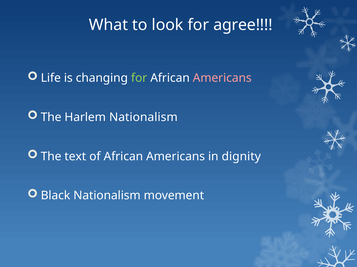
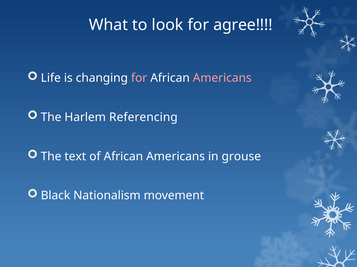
for colour: light green -> pink (139, 78)
Harlem Nationalism: Nationalism -> Referencing (143, 118)
dignity: dignity -> grouse (241, 157)
